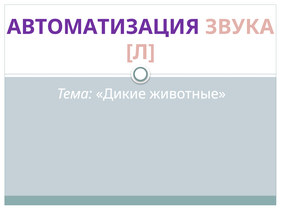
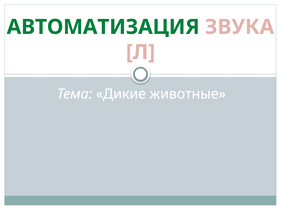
АВТОМАТИЗАЦИЯ colour: purple -> green (103, 27)
